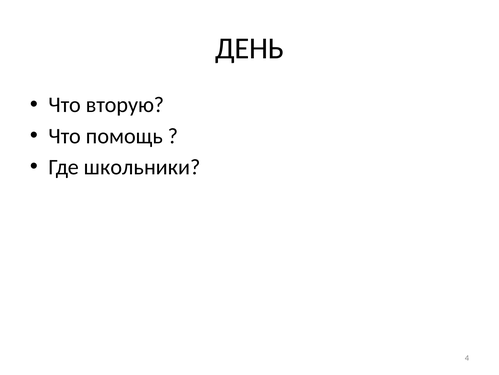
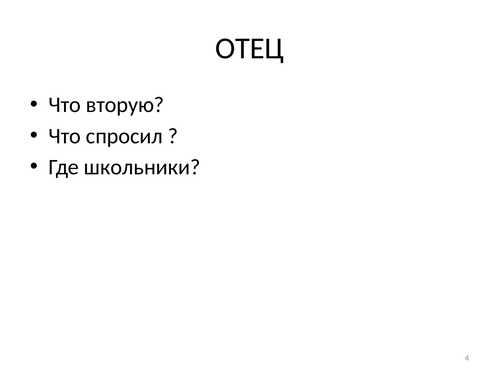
ДЕНЬ: ДЕНЬ -> ОТЕЦ (250, 48)
помощь: помощь -> спросил (124, 136)
